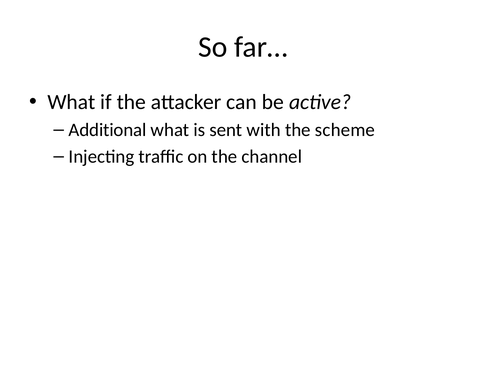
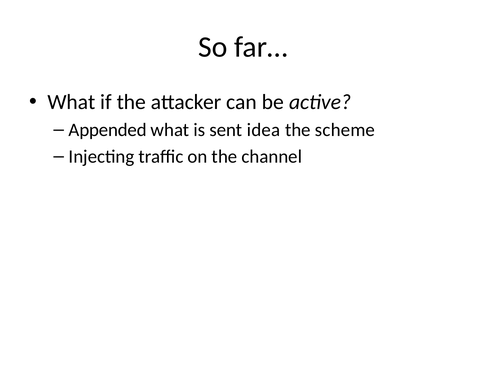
Additional: Additional -> Appended (108, 130)
with: with -> idea (264, 130)
